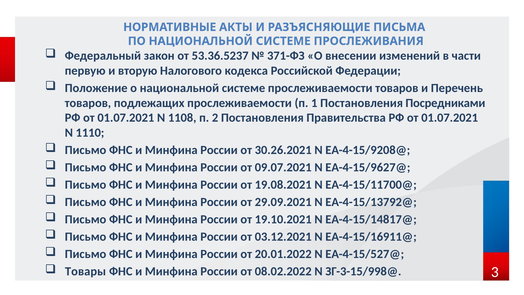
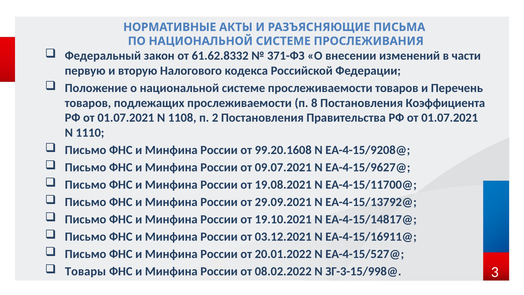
53.36.5237: 53.36.5237 -> 61.62.8332 (220, 56)
1: 1 -> 8 (314, 103)
Посредниками: Посредниками -> Коэффициента (445, 103)
30.26.2021: 30.26.2021 -> 99.20.1608 (283, 150)
